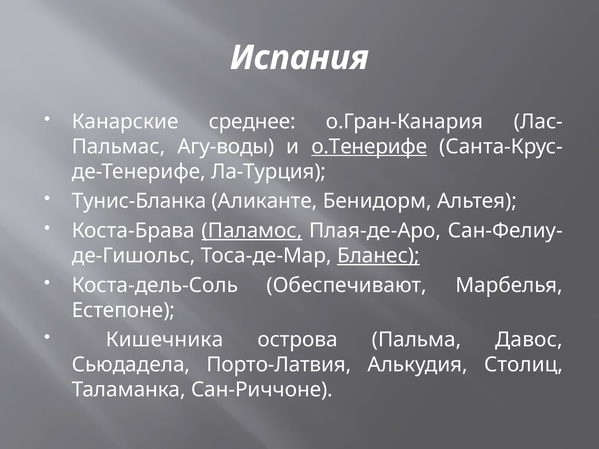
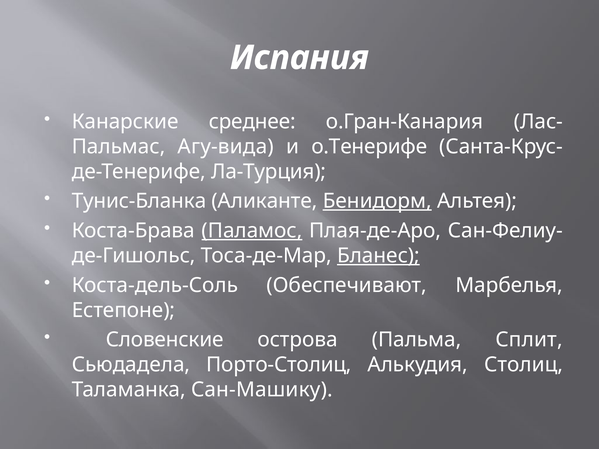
Агу-воды: Агу-воды -> Агу-вида (226, 147)
о.Тенерифе underline: present -> none (369, 147)
Бенидорм underline: none -> present (377, 201)
Кишечника: Кишечника -> Словенские (165, 340)
Давос: Давос -> Сплит (529, 340)
Порто-Латвия: Порто-Латвия -> Порто-Столиц (279, 365)
Сан-Риччоне: Сан-Риччоне -> Сан-Машику (262, 390)
